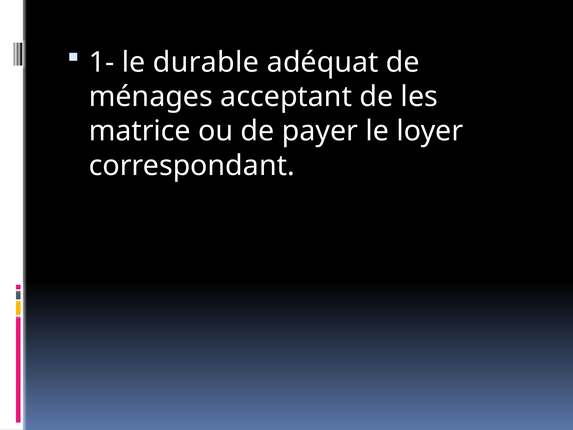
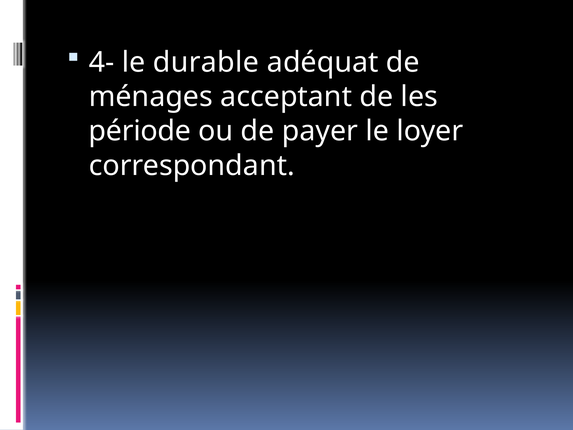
1-: 1- -> 4- (102, 62)
matrice: matrice -> période (140, 131)
